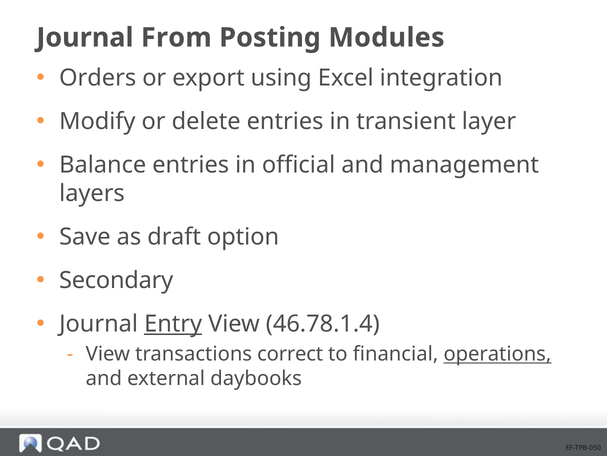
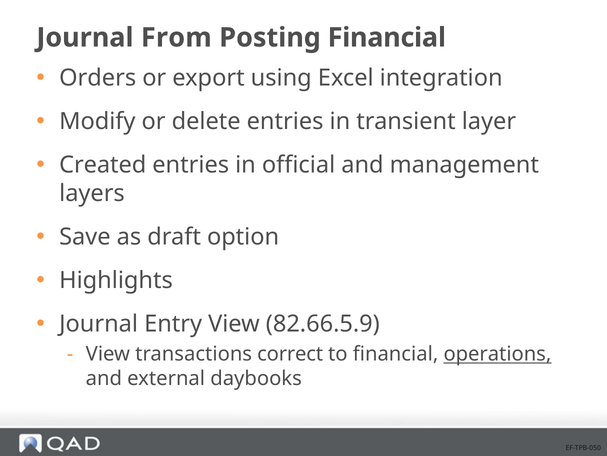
Posting Modules: Modules -> Financial (387, 38)
Balance: Balance -> Created (103, 165)
Secondary: Secondary -> Highlights (116, 280)
Entry underline: present -> none (173, 324)
46.78.1.4: 46.78.1.4 -> 82.66.5.9 (323, 324)
